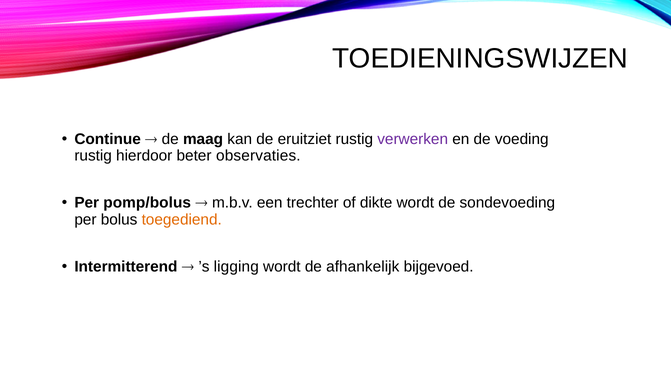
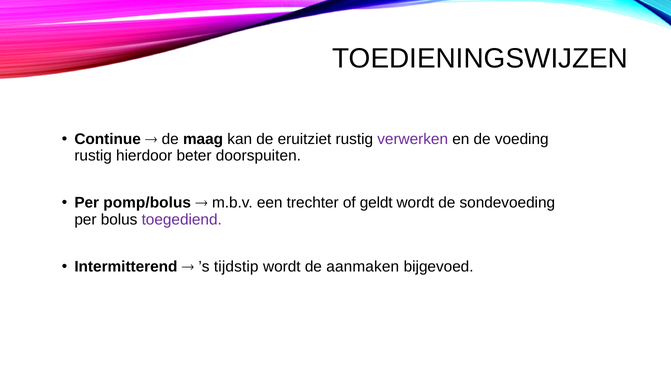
observaties: observaties -> doorspuiten (258, 156)
dikte: dikte -> geldt (376, 203)
toegediend colour: orange -> purple (182, 220)
ligging: ligging -> tijdstip (236, 267)
afhankelijk: afhankelijk -> aanmaken (363, 267)
